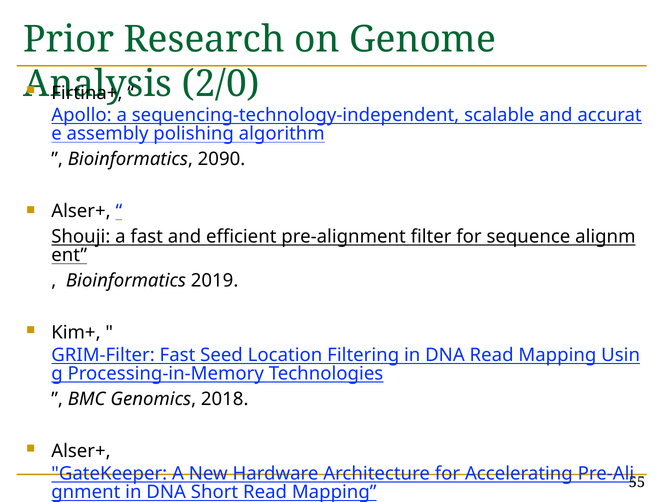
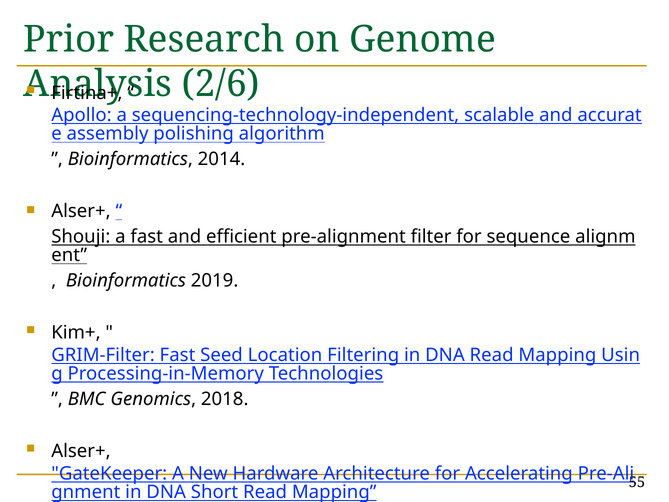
2/0: 2/0 -> 2/6 (221, 84)
2090: 2090 -> 2014 (221, 159)
